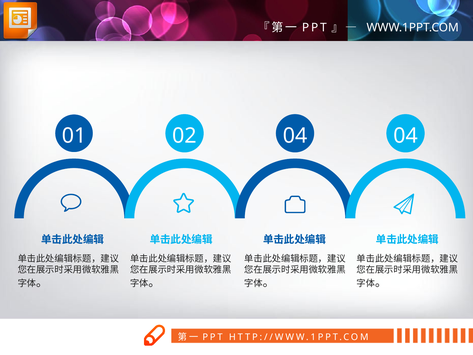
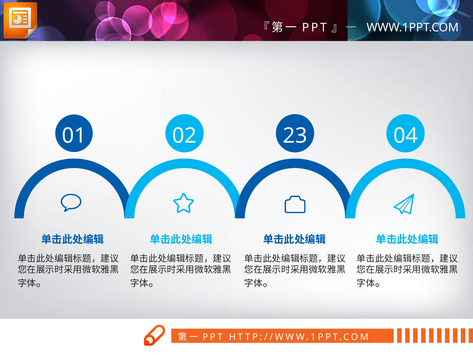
02 04: 04 -> 23 (295, 136)
